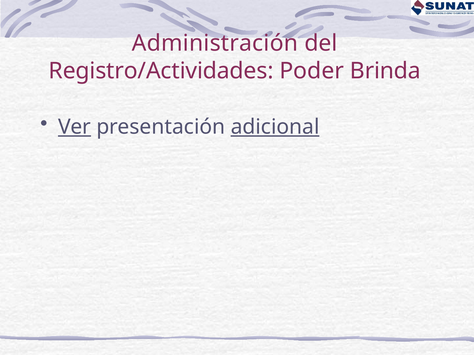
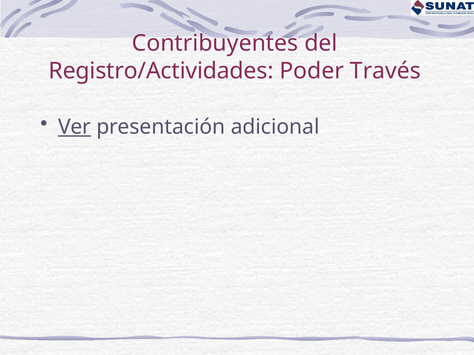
Administración: Administración -> Contribuyentes (215, 43)
Brinda: Brinda -> Través (385, 71)
adicional underline: present -> none (275, 127)
